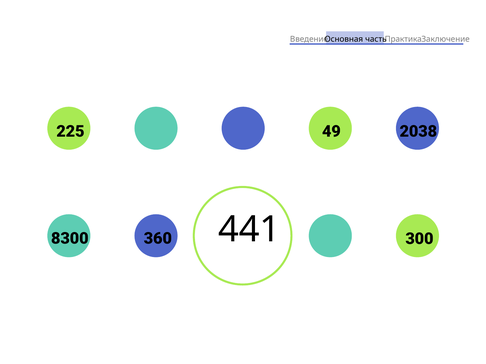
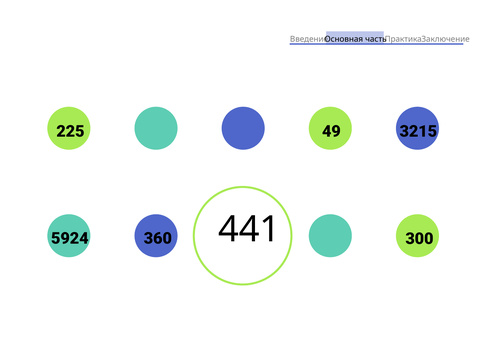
2038: 2038 -> 3215 (418, 132)
8300: 8300 -> 5924 (70, 239)
